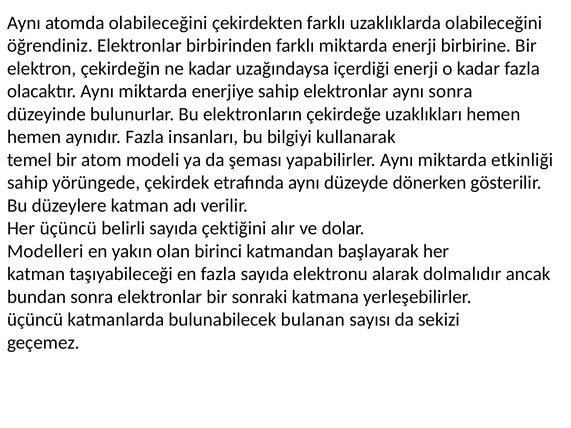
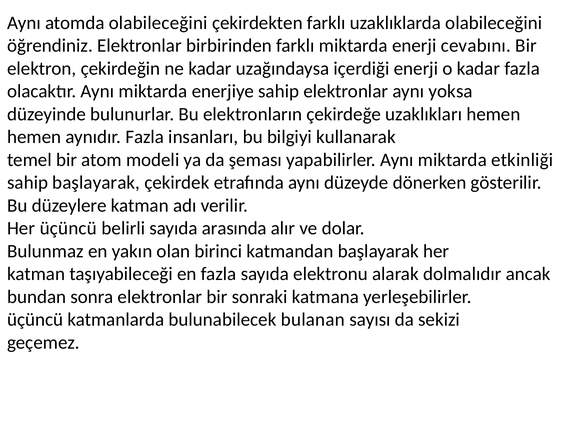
birbirine: birbirine -> cevabını (476, 46)
aynı sonra: sonra -> yoksa (451, 91)
sahip yörüngede: yörüngede -> başlayarak (96, 183)
çektiğini: çektiğini -> arasında (234, 228)
Modelleri: Modelleri -> Bulunmaz (45, 251)
